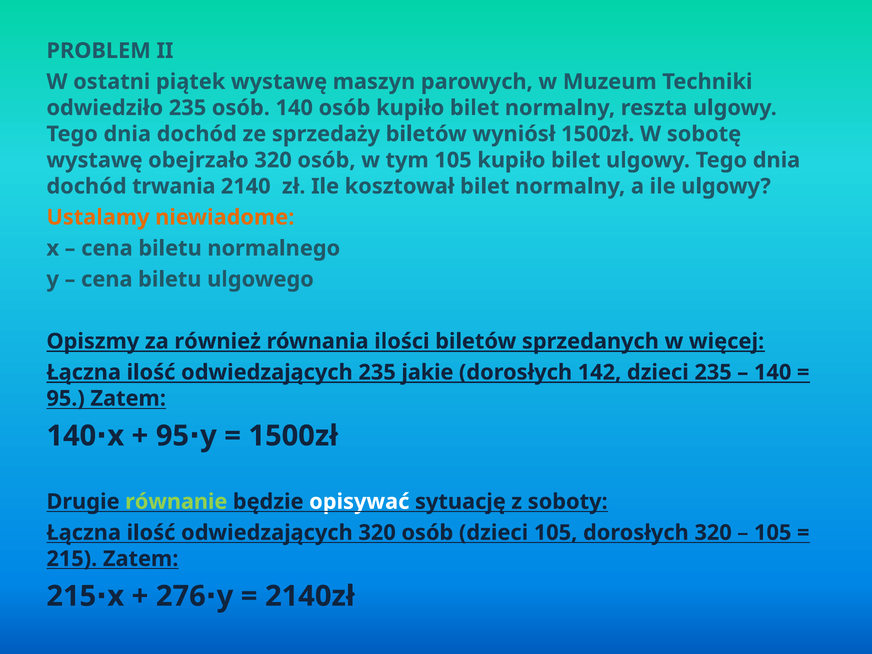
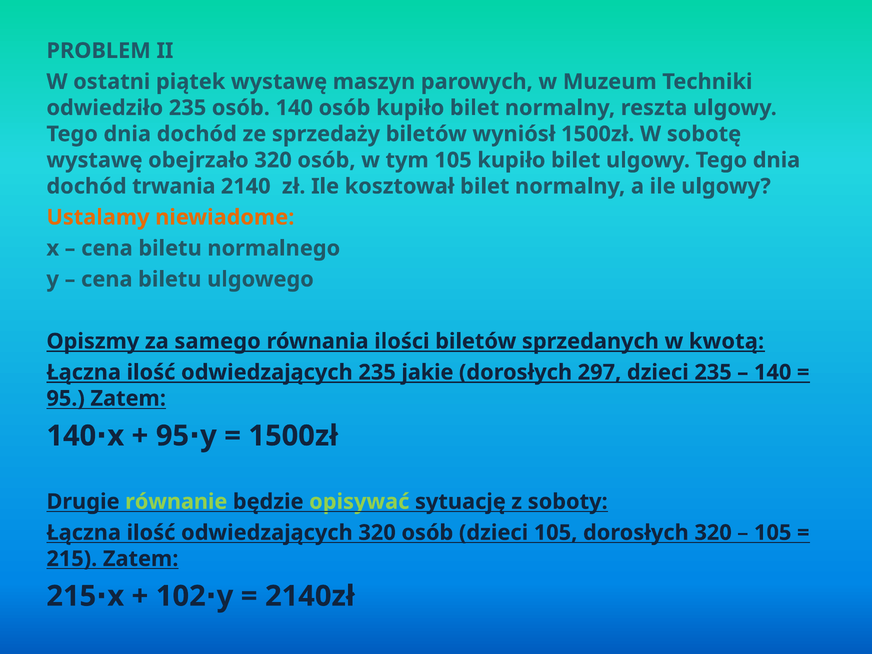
również: również -> samego (218, 341)
więcej: więcej -> kwotą (726, 341)
142: 142 -> 297 (599, 372)
opisywać colour: white -> light green (359, 502)
276: 276 -> 102 (181, 596)
